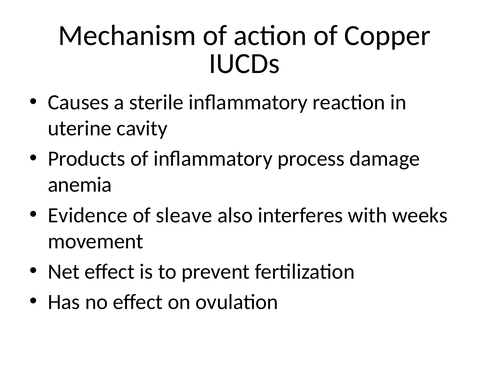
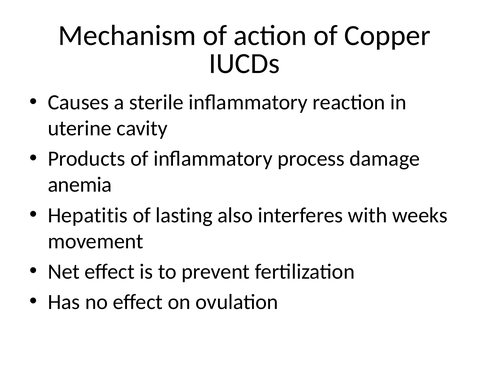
Evidence: Evidence -> Hepatitis (88, 216)
sleave: sleave -> lasting (184, 216)
